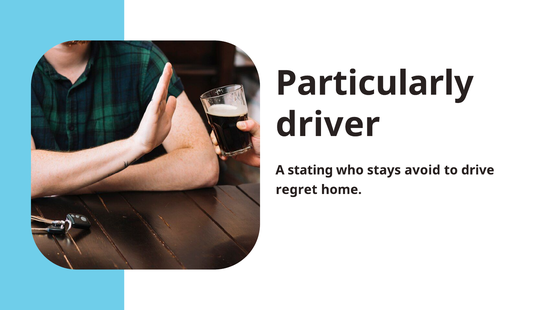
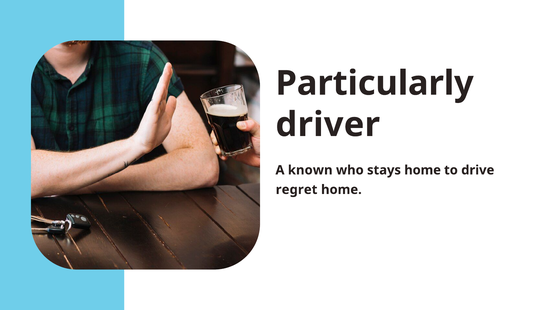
stating: stating -> known (310, 170)
stays avoid: avoid -> home (423, 170)
